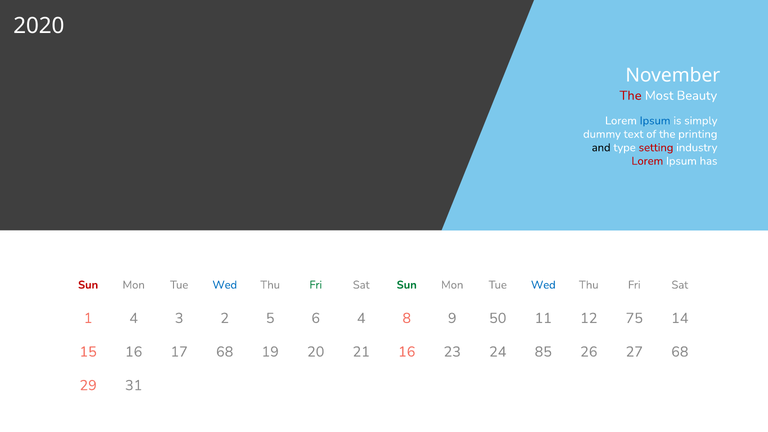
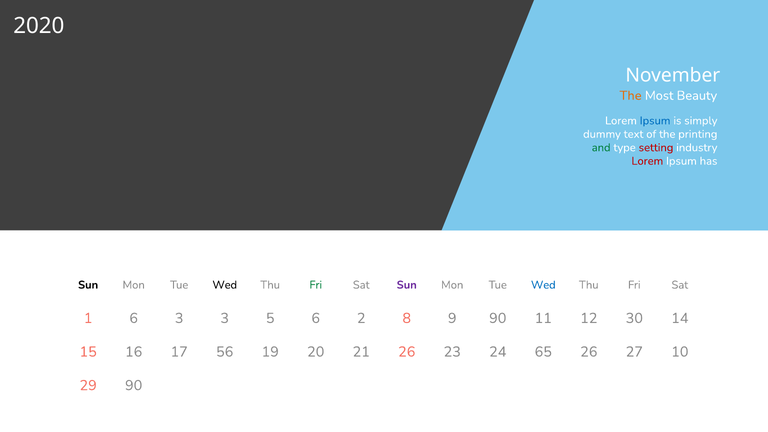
The colour: red -> orange (631, 96)
and colour: black -> green (601, 148)
Sun colour: red -> black (88, 285)
Wed colour: blue -> black (225, 285)
Sun colour: green -> purple (407, 285)
1 4: 4 -> 6 (134, 318)
3 2: 2 -> 3 (225, 318)
6 4: 4 -> 2 (361, 318)
9 50: 50 -> 90 (498, 318)
75: 75 -> 30 (634, 318)
17 68: 68 -> 56 (225, 352)
21 16: 16 -> 26 (407, 352)
85: 85 -> 65 (543, 352)
27 68: 68 -> 10 (680, 352)
29 31: 31 -> 90 (134, 385)
